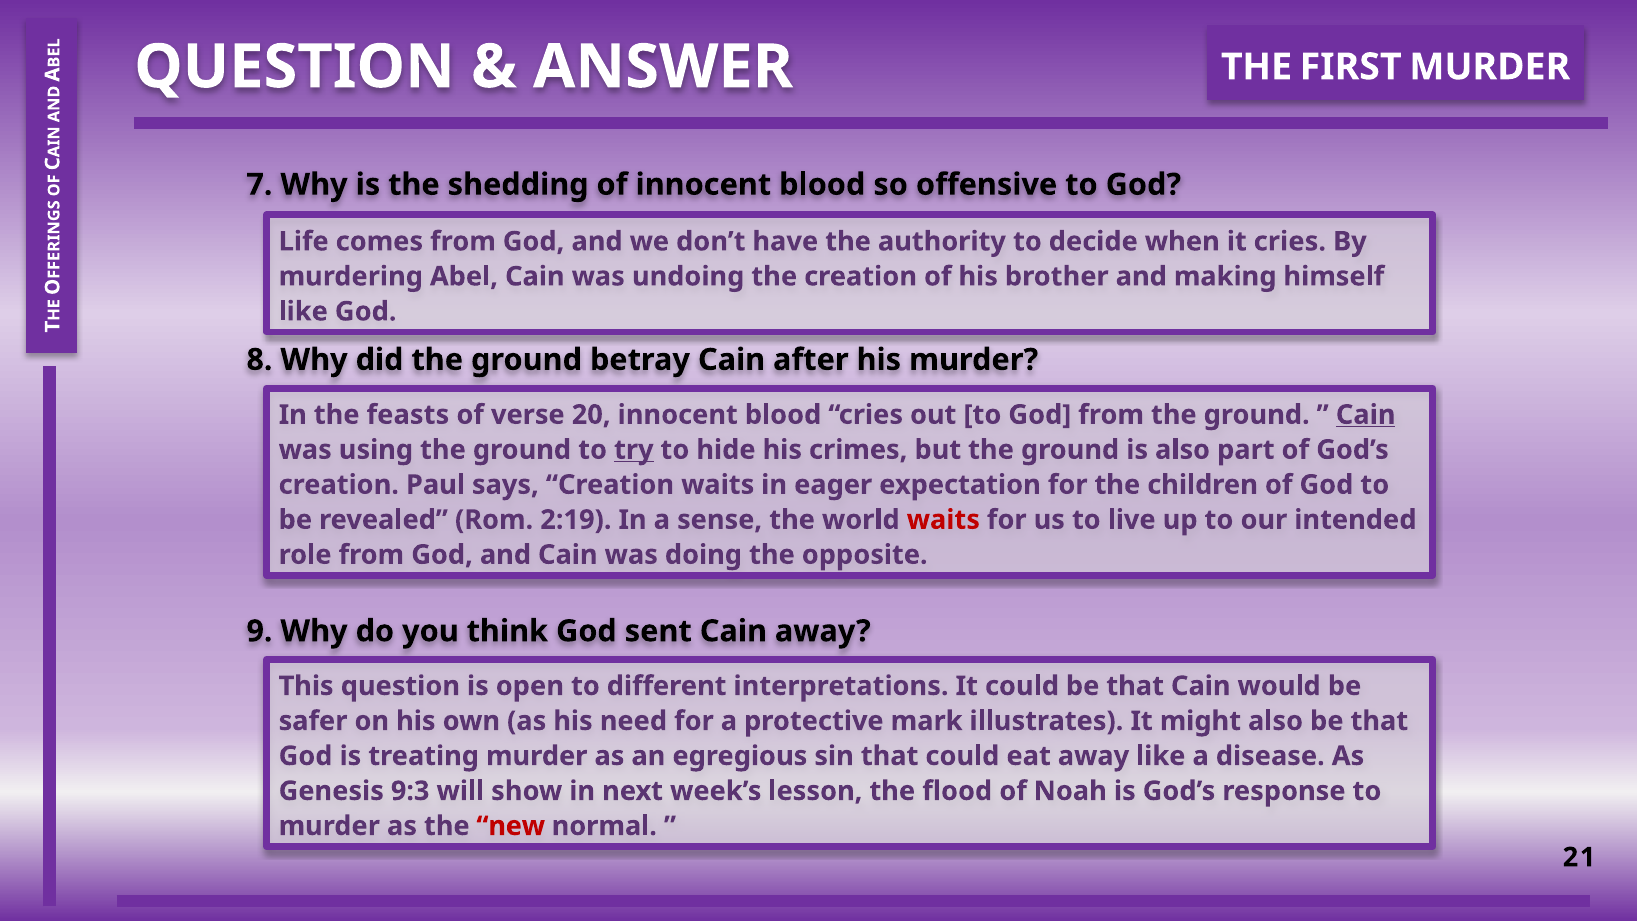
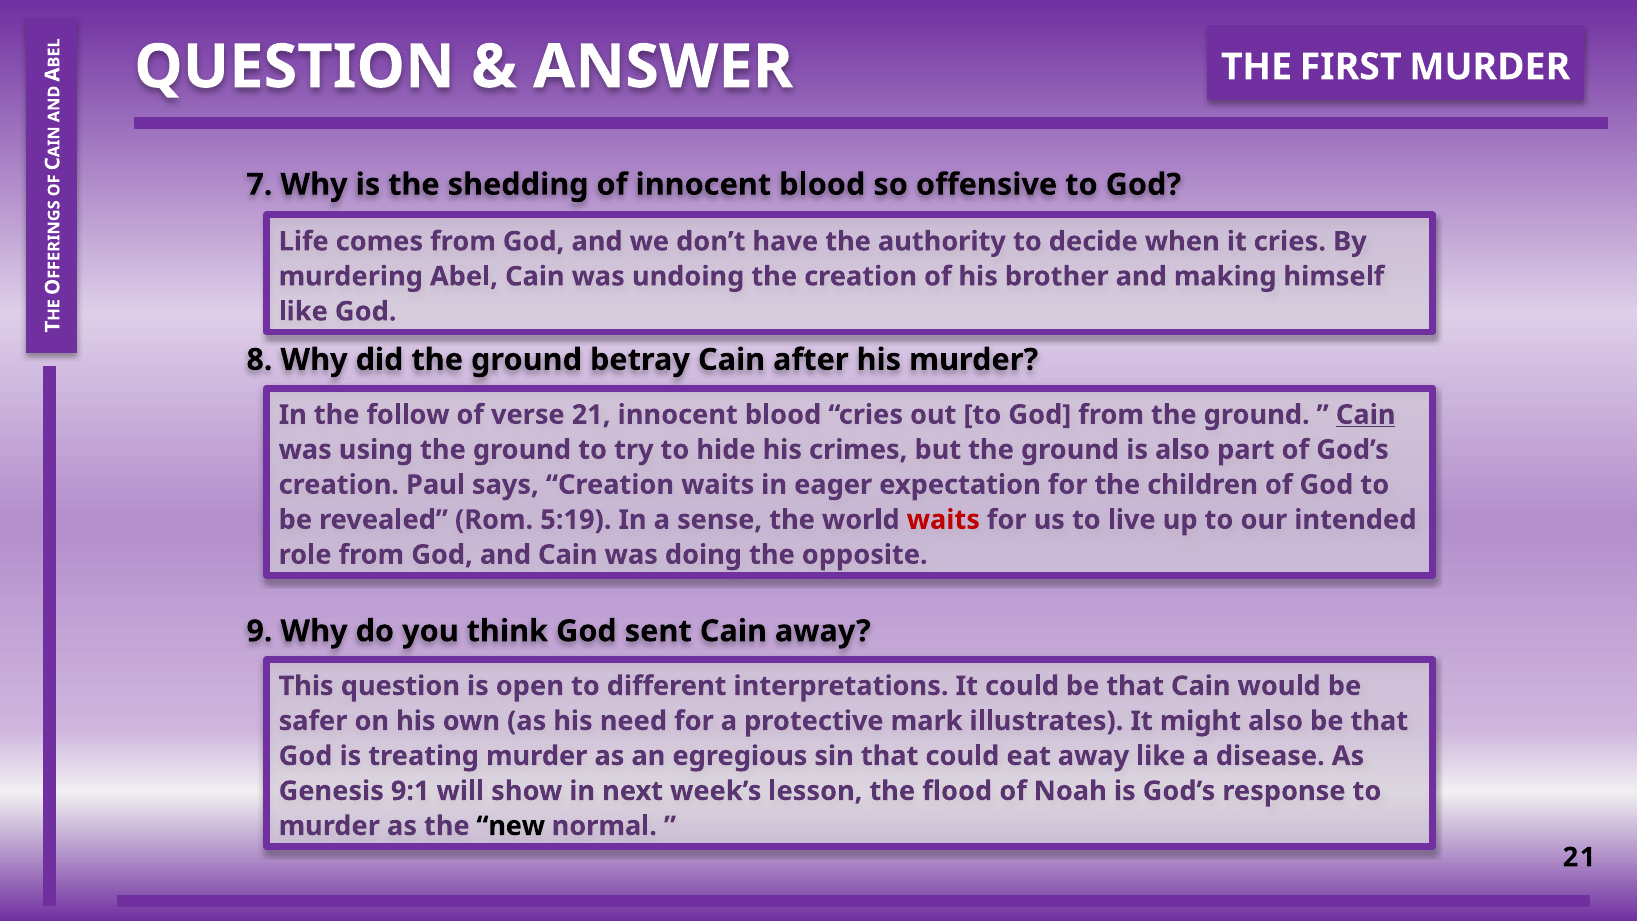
feasts: feasts -> follow (408, 415)
verse 20: 20 -> 21 (591, 415)
try underline: present -> none (634, 450)
2:19: 2:19 -> 5:19 (576, 520)
9:3: 9:3 -> 9:1 (410, 791)
new colour: red -> black (511, 826)
